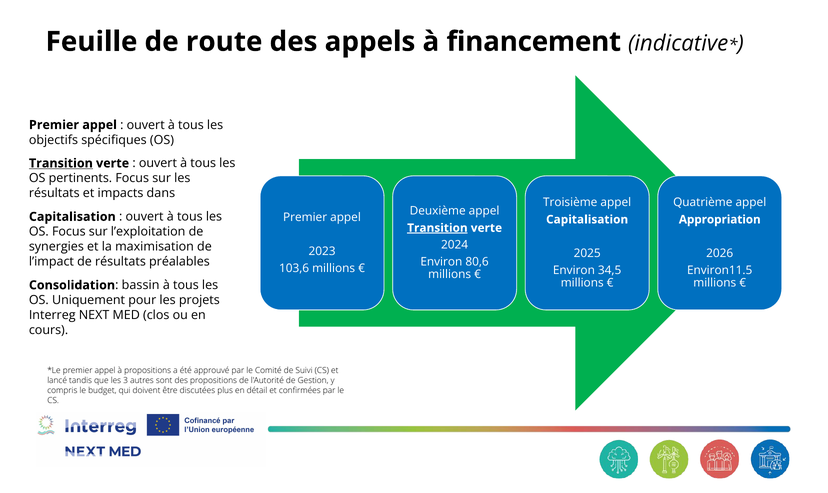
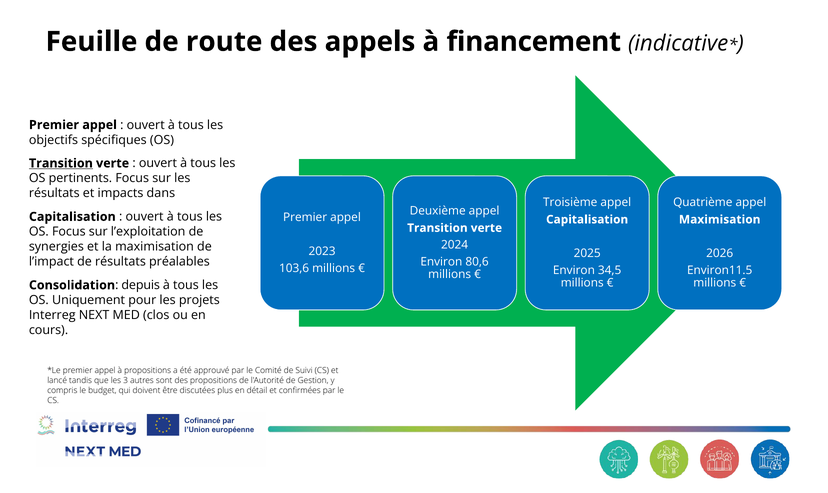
Appropriation: Appropriation -> Maximisation (720, 219)
Transition underline: present -> none (437, 228)
bassin: bassin -> depuis (141, 285)
